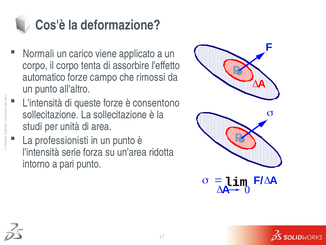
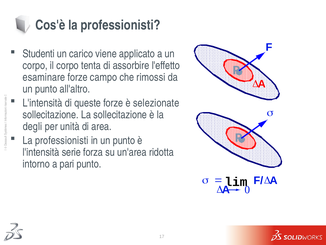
Cos'è la deformazione: deformazione -> professionisti (121, 25)
Normali: Normali -> Studenti (39, 54)
automatico: automatico -> esaminare (44, 77)
consentono: consentono -> selezionate (156, 103)
studi: studi -> degli (32, 126)
